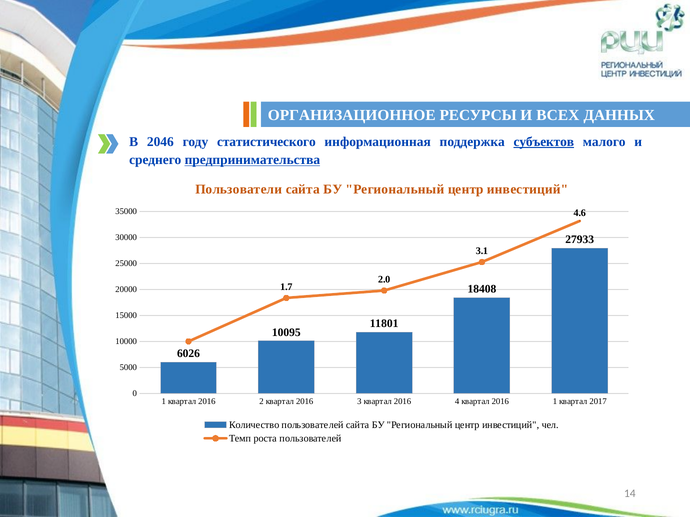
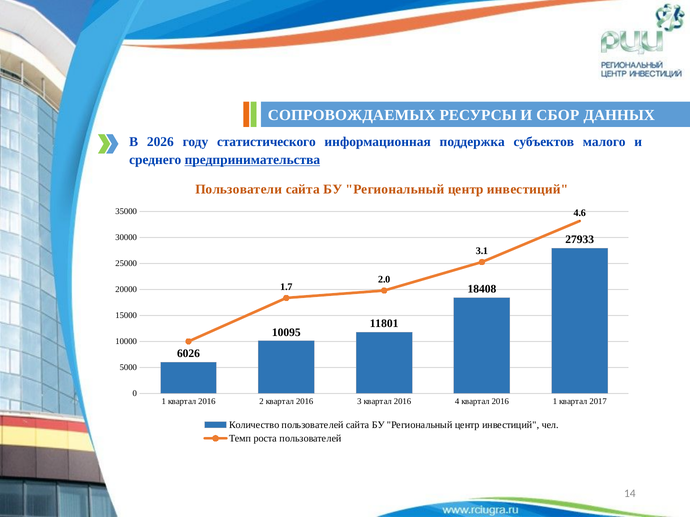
ОРГАНИЗАЦИОННОЕ: ОРГАНИЗАЦИОННОЕ -> СОПРОВОЖДАЕМЫХ (352, 115)
ВСЕХ: ВСЕХ -> СБОР (558, 115)
2046: 2046 -> 2026 (160, 142)
субъектов underline: present -> none (544, 142)
